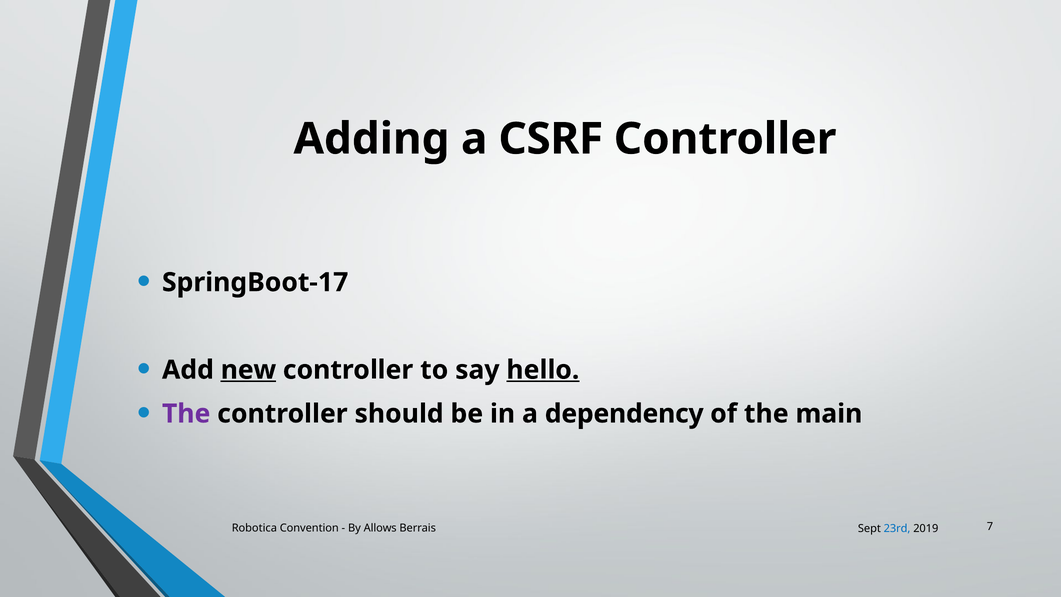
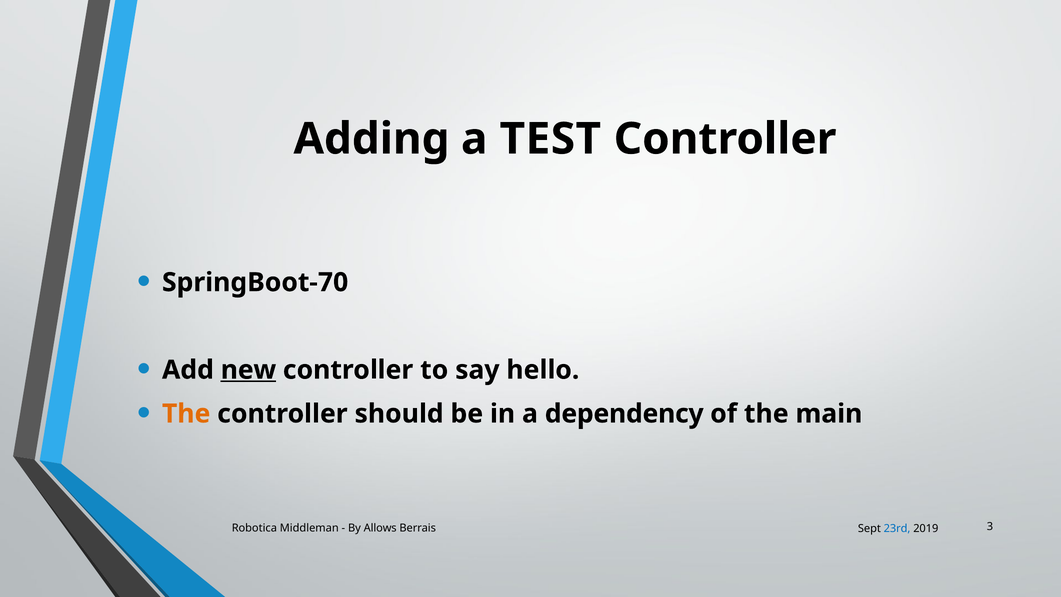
CSRF: CSRF -> TEST (550, 139)
SpringBoot-17: SpringBoot-17 -> SpringBoot-70 (255, 282)
hello underline: present -> none (543, 370)
The colour: purple -> orange (186, 414)
Convention: Convention -> Middleman (309, 528)
7: 7 -> 3 (990, 526)
